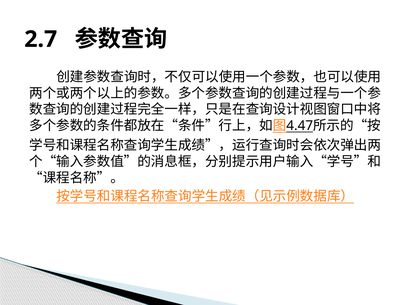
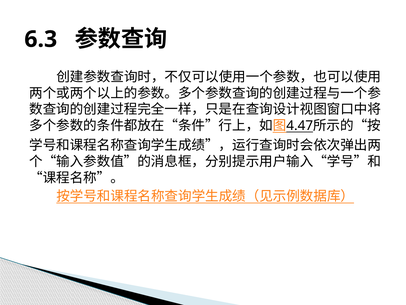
2.7: 2.7 -> 6.3 (41, 39)
